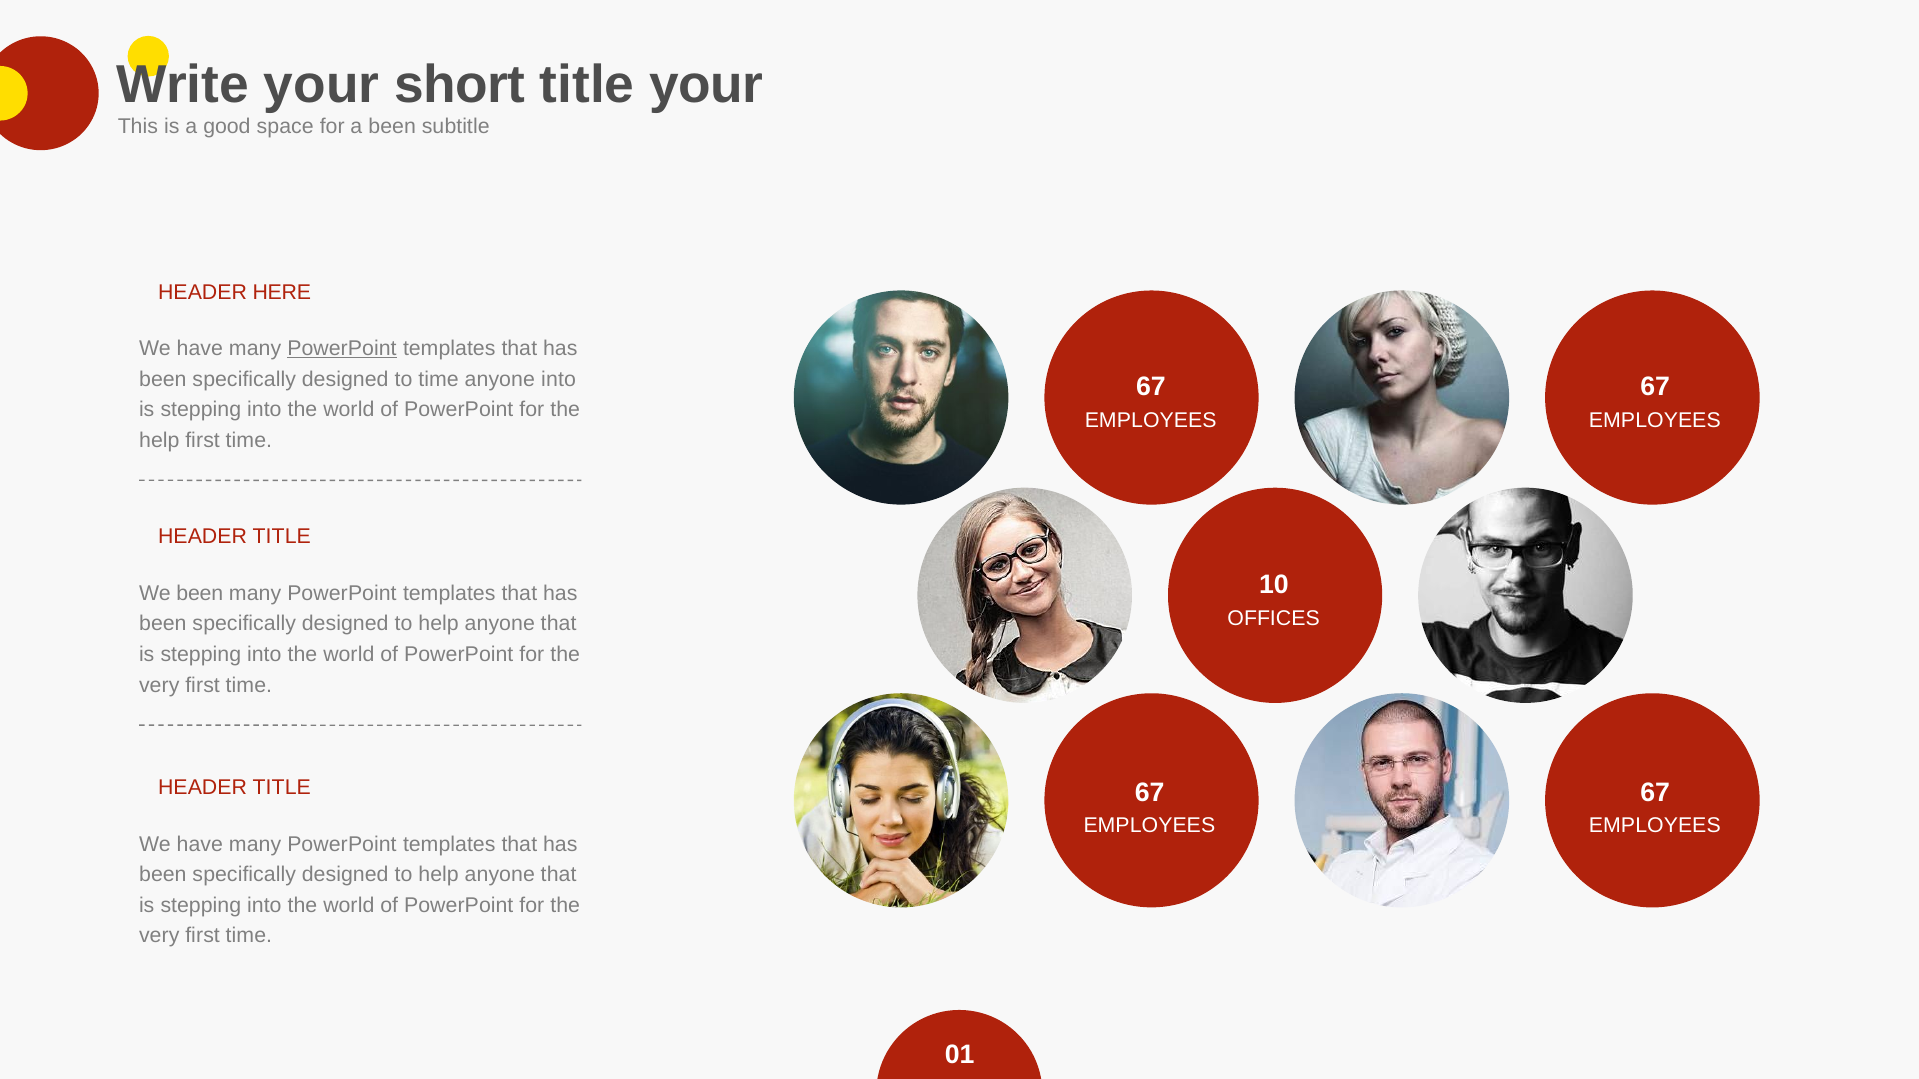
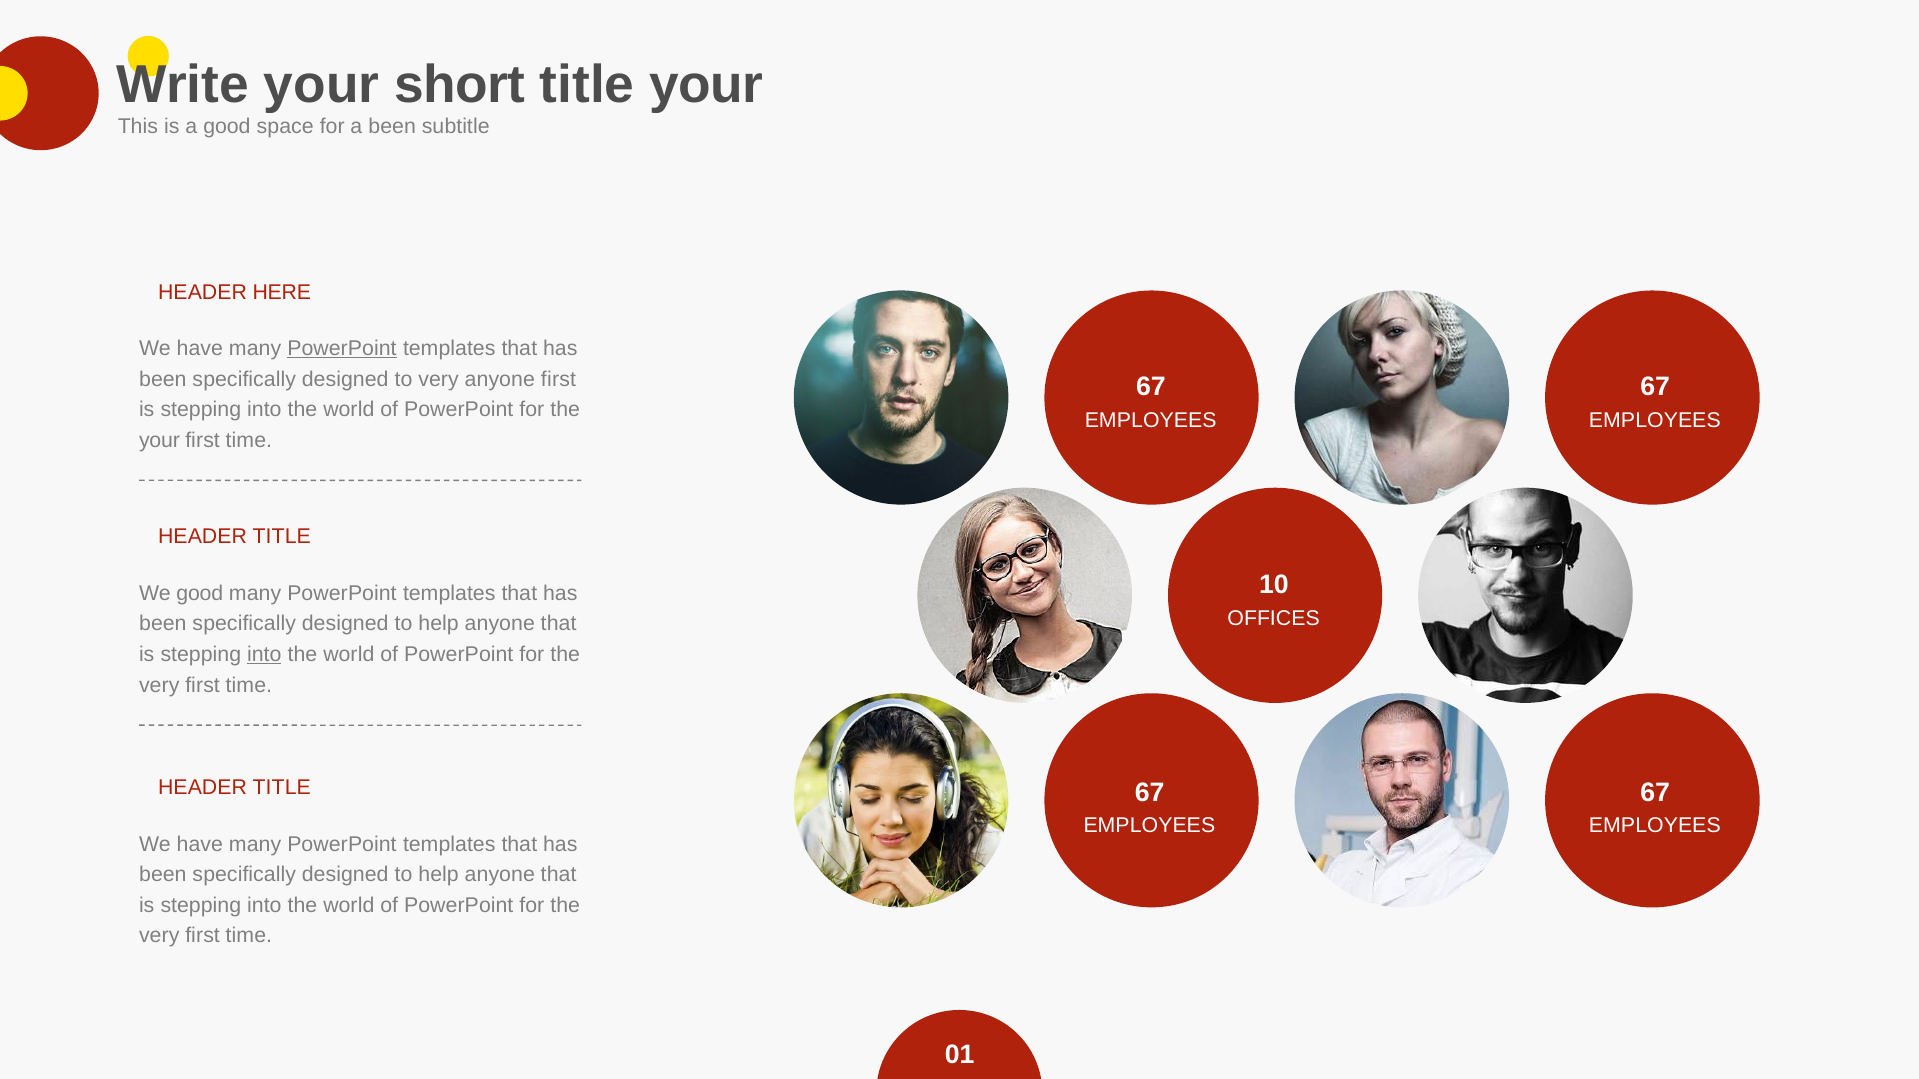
to time: time -> very (439, 379)
anyone into: into -> first (559, 379)
help: help -> your (159, 440)
We been: been -> good (200, 593)
into underline: none -> present (264, 654)
